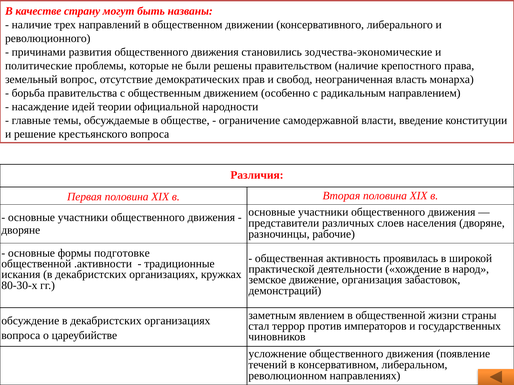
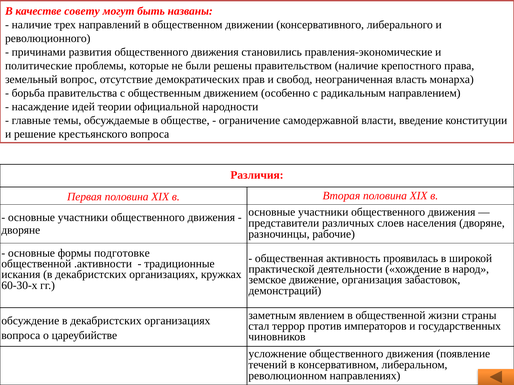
страну: страну -> совету (82, 11)
зодчества-экономические: зодчества-экономические -> правления-экономические (369, 52)
80-30-х: 80-30-х -> 60-30-х (19, 286)
